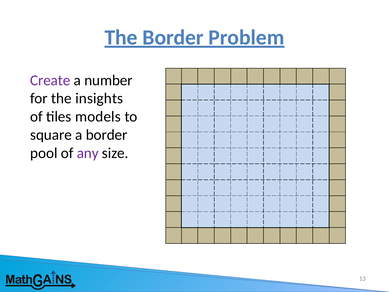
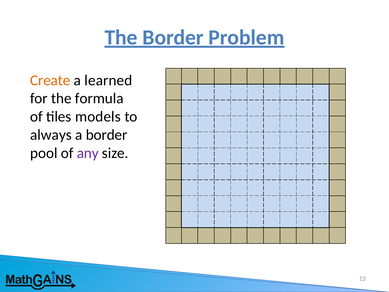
Create colour: purple -> orange (50, 80)
number: number -> learned (108, 80)
insights: insights -> formula (99, 98)
square: square -> always (51, 135)
